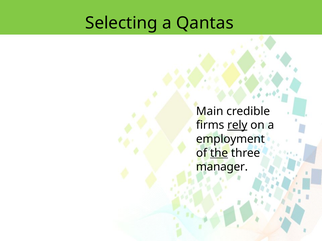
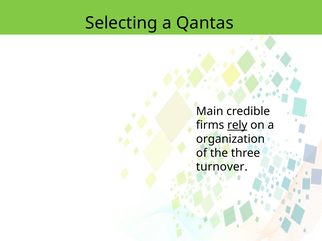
employment: employment -> organization (230, 139)
the underline: present -> none (219, 153)
manager: manager -> turnover (222, 167)
